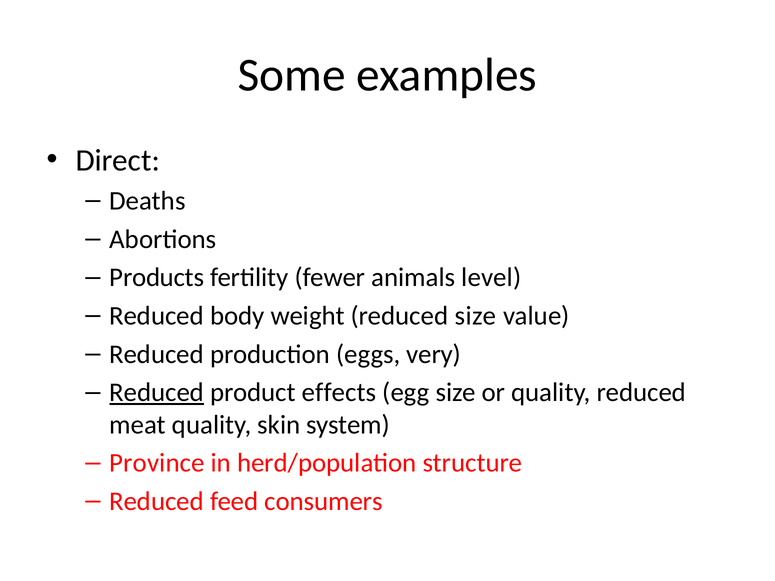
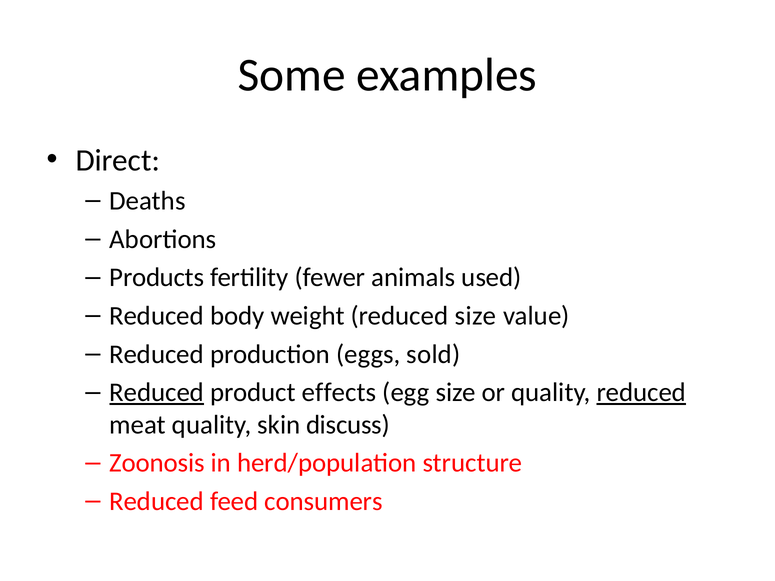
level: level -> used (491, 278)
very: very -> sold (433, 354)
reduced underline: none -> present (641, 393)
system: system -> discuss (348, 425)
Province: Province -> Zoonosis (157, 463)
